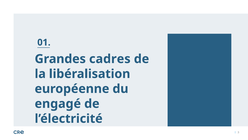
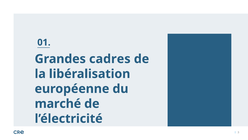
engagé: engagé -> marché (58, 103)
